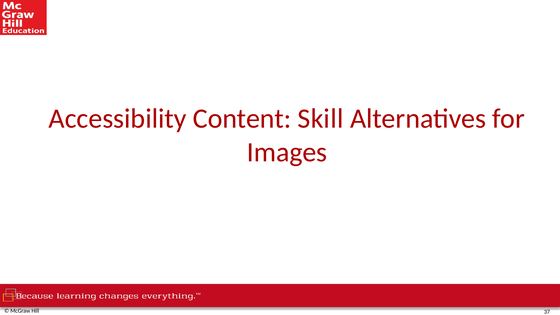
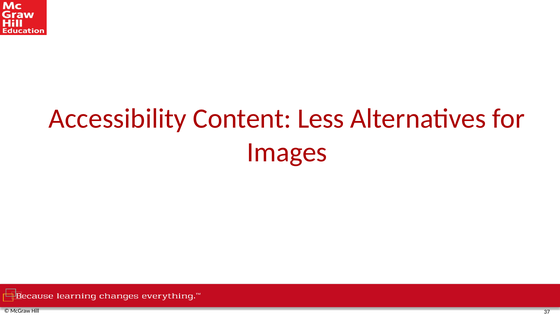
Skill: Skill -> Less (321, 119)
